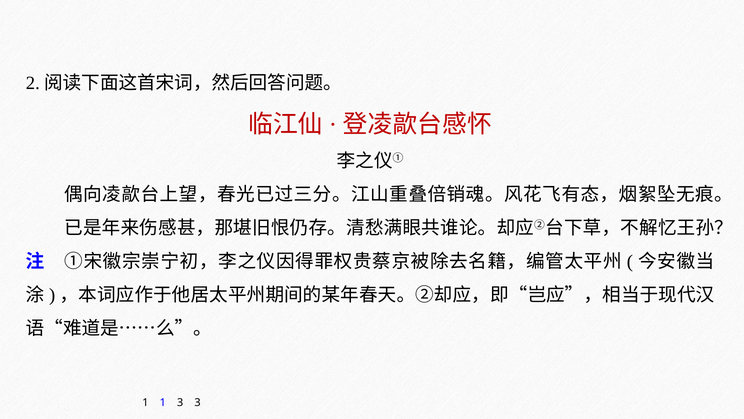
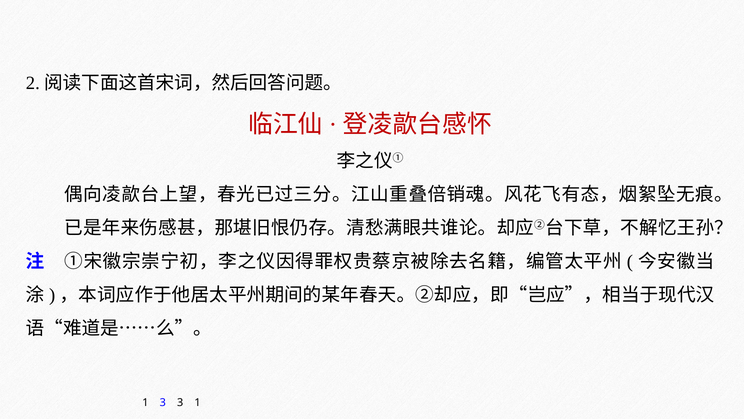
1 1: 1 -> 3 (163, 402)
3 3: 3 -> 1 (198, 402)
